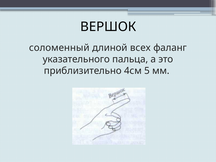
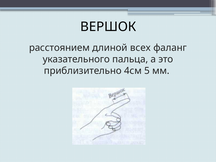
соломенный: соломенный -> расстоянием (59, 48)
